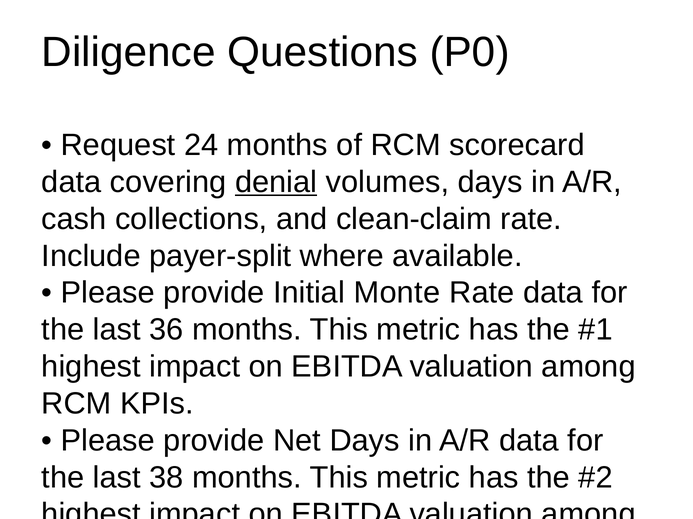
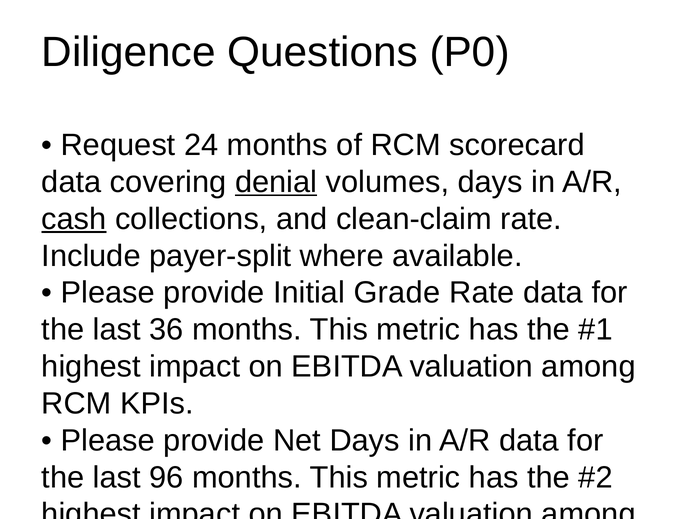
cash underline: none -> present (74, 219)
Monte: Monte -> Grade (397, 293)
38: 38 -> 96 (166, 478)
